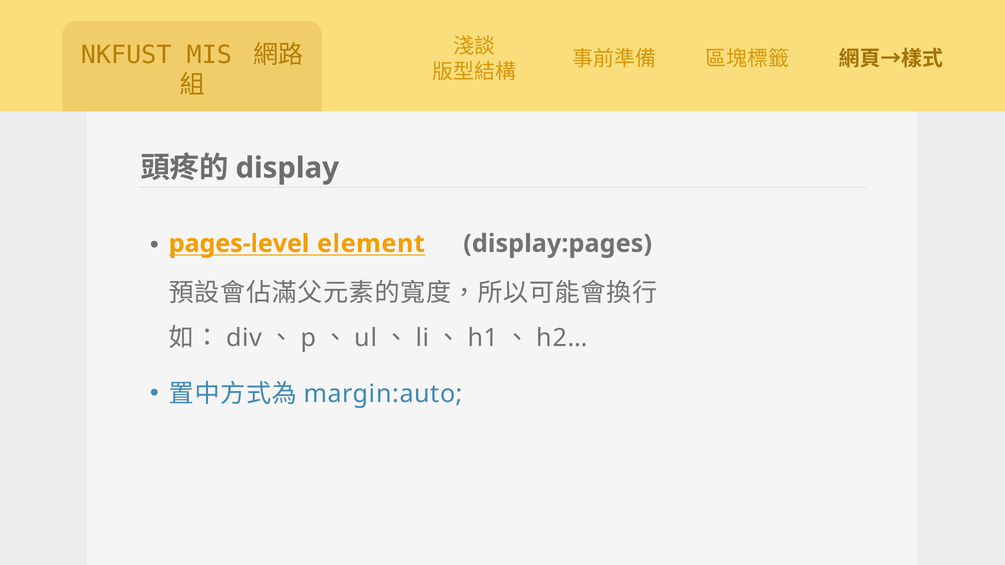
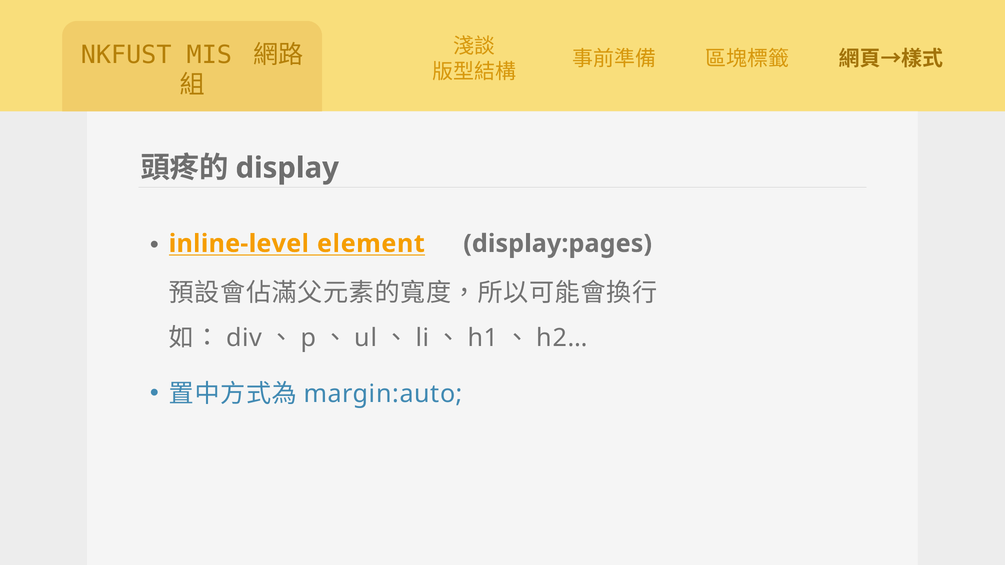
pages-level: pages-level -> inline-level (239, 244)
